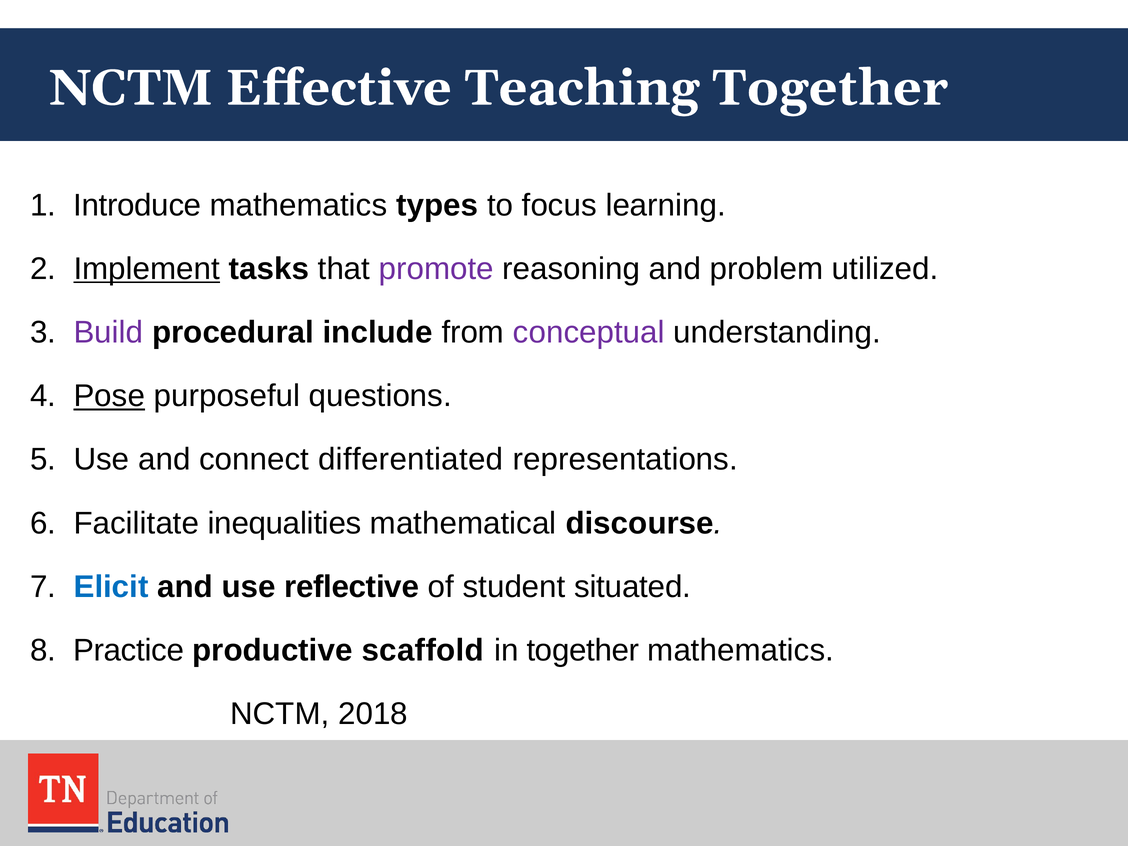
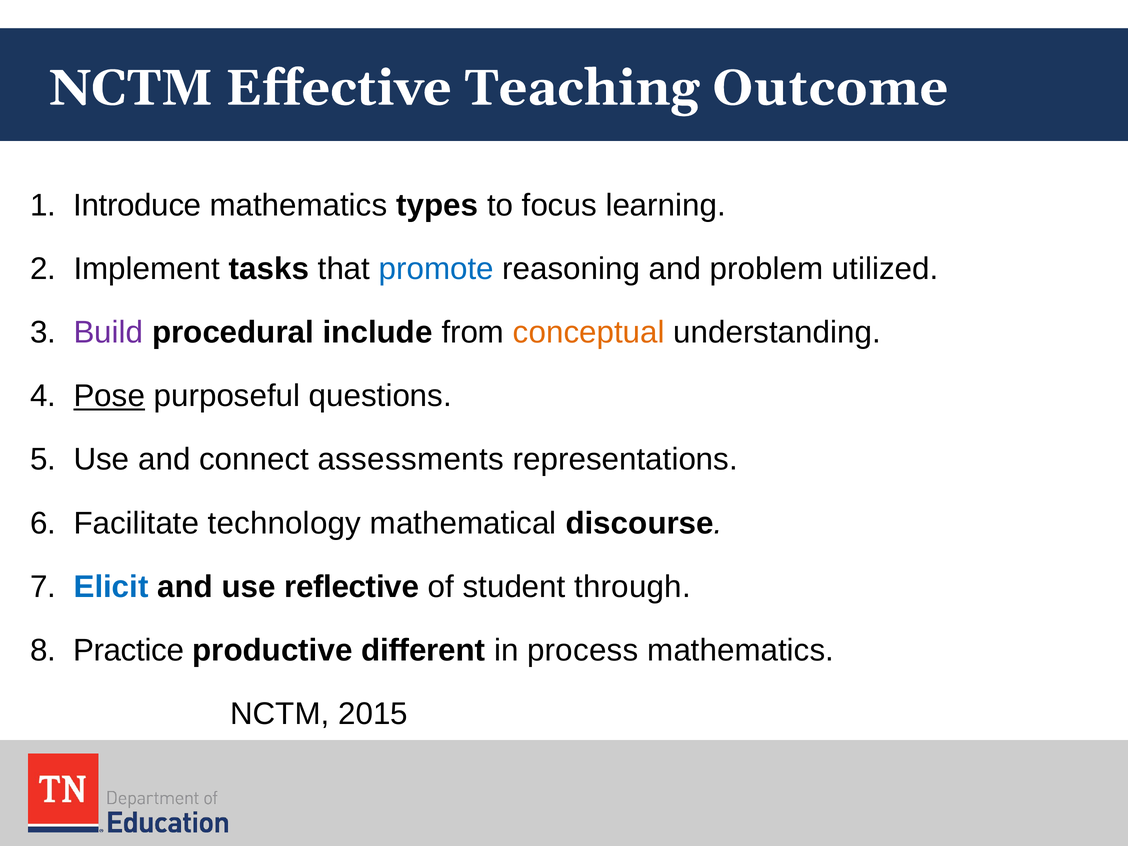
Teaching Together: Together -> Outcome (830, 88)
Implement underline: present -> none (147, 269)
promote colour: purple -> blue (436, 269)
conceptual colour: purple -> orange (589, 332)
differentiated: differentiated -> assessments (411, 460)
inequalities: inequalities -> technology (284, 523)
situated: situated -> through (632, 587)
scaffold: scaffold -> different (423, 650)
in together: together -> process (583, 650)
2018: 2018 -> 2015 (373, 714)
